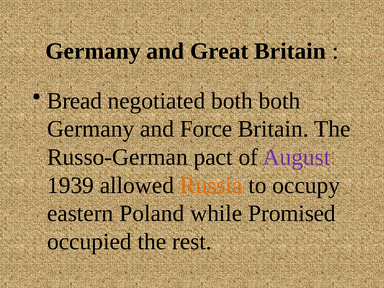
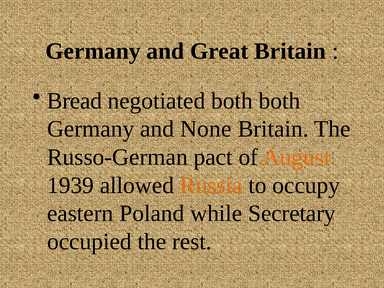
Force: Force -> None (206, 129)
August colour: purple -> orange (296, 157)
Promised: Promised -> Secretary (292, 213)
